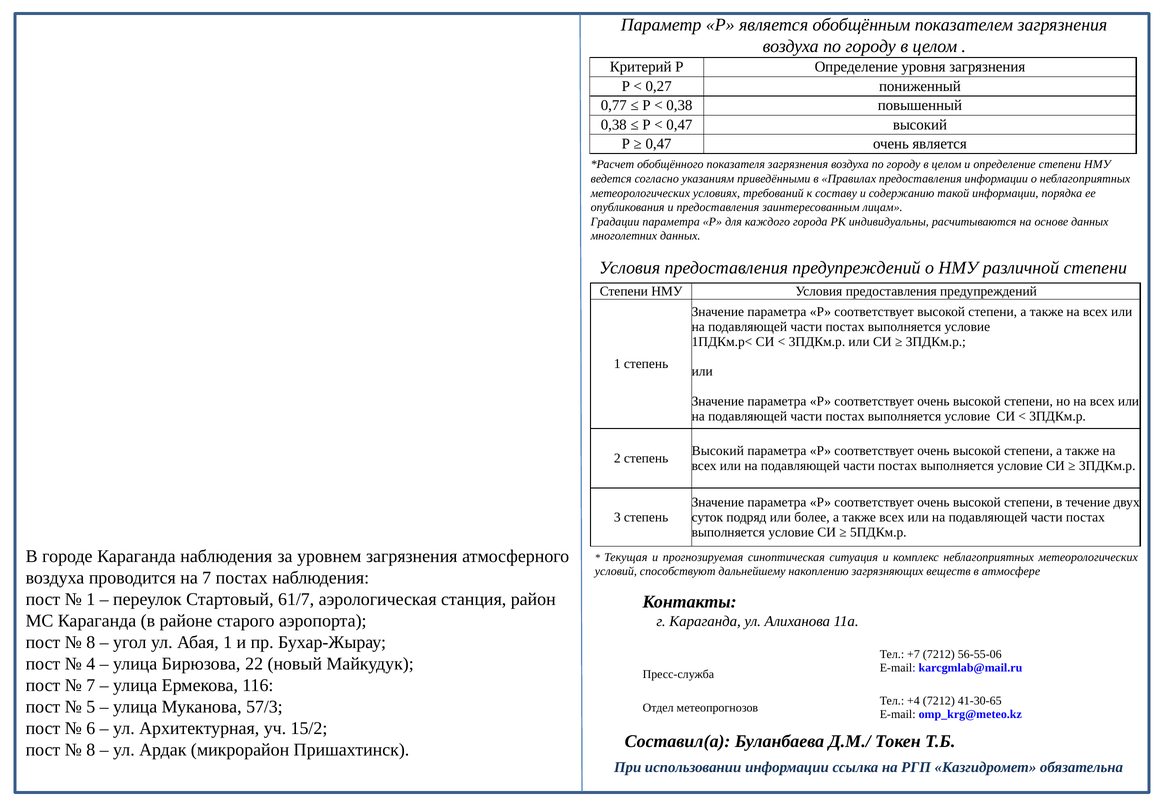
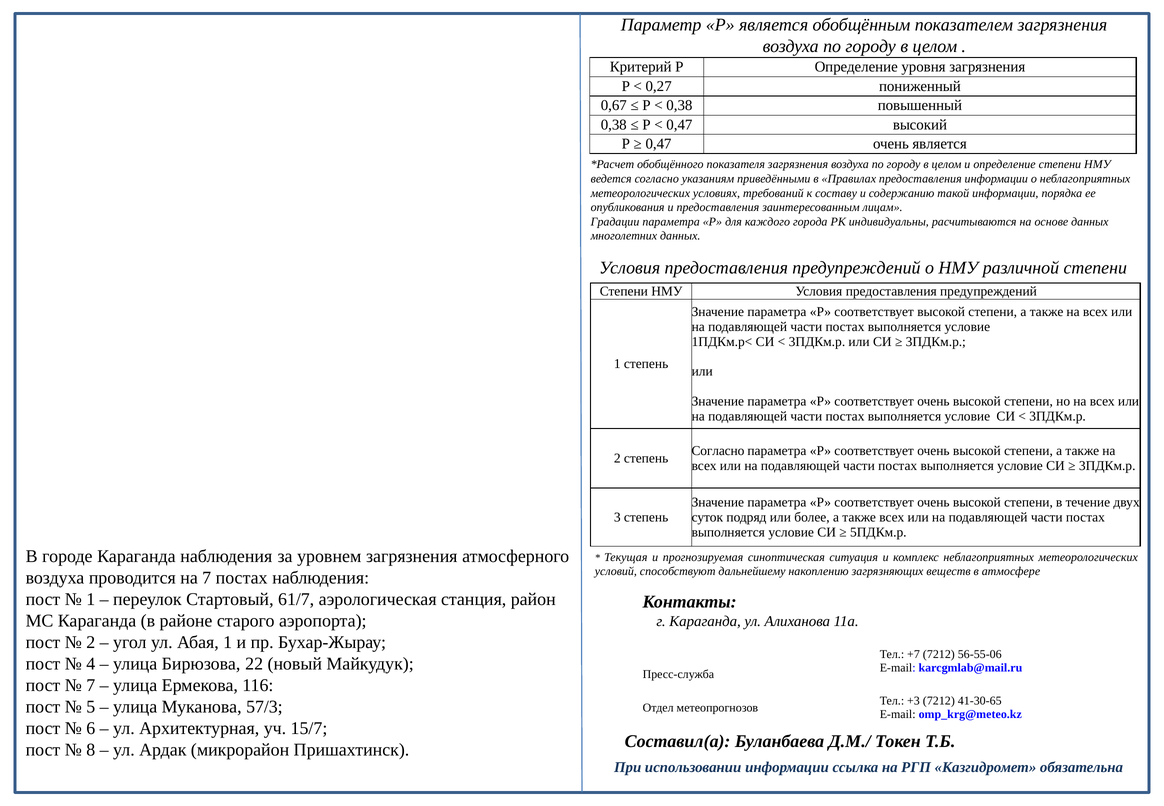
0,77: 0,77 -> 0,67 (614, 105)
Высокий: Высокий -> Согласно (718, 451)
8: 8 -> 2 (91, 642)
+4: +4 -> +3 (913, 701)
15/2: 15/2 -> 15/7 (309, 728)
